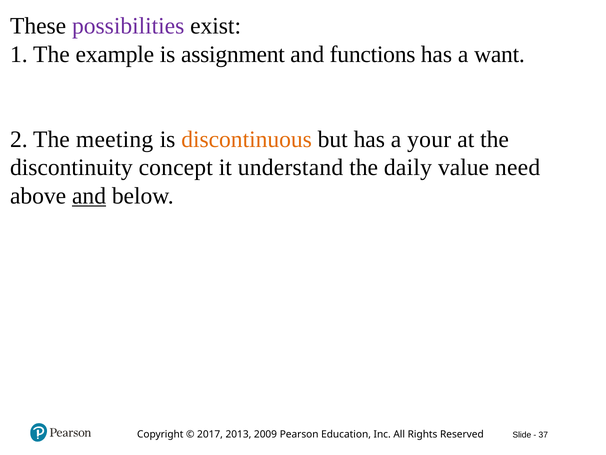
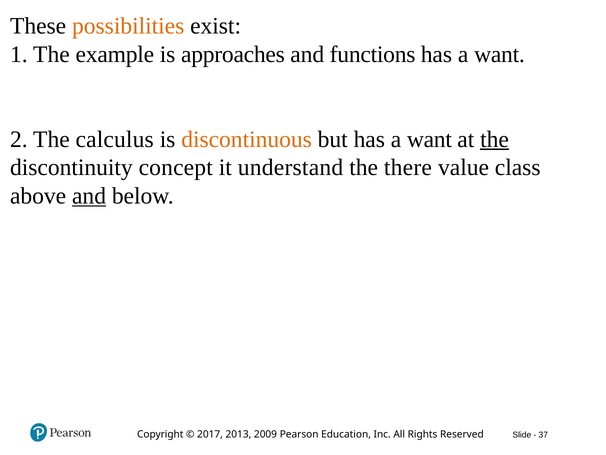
possibilities colour: purple -> orange (128, 26)
assignment: assignment -> approaches (233, 54)
meeting: meeting -> calculus (115, 139)
but has a your: your -> want (429, 139)
the underline: none -> present (495, 139)
daily: daily -> there (408, 167)
need: need -> class (518, 167)
